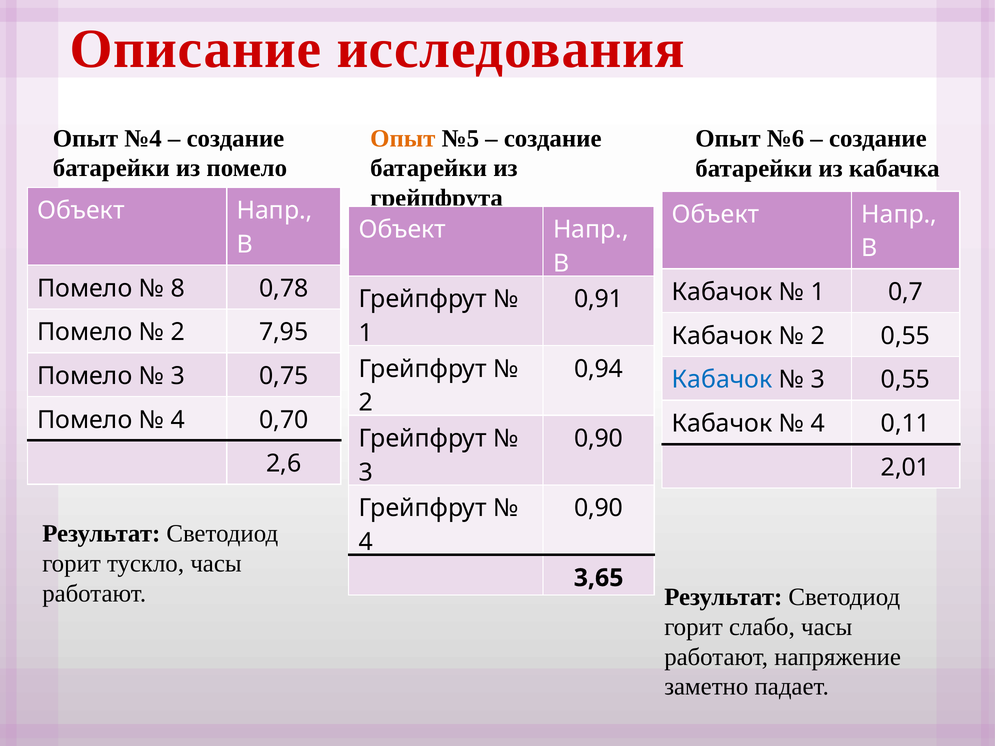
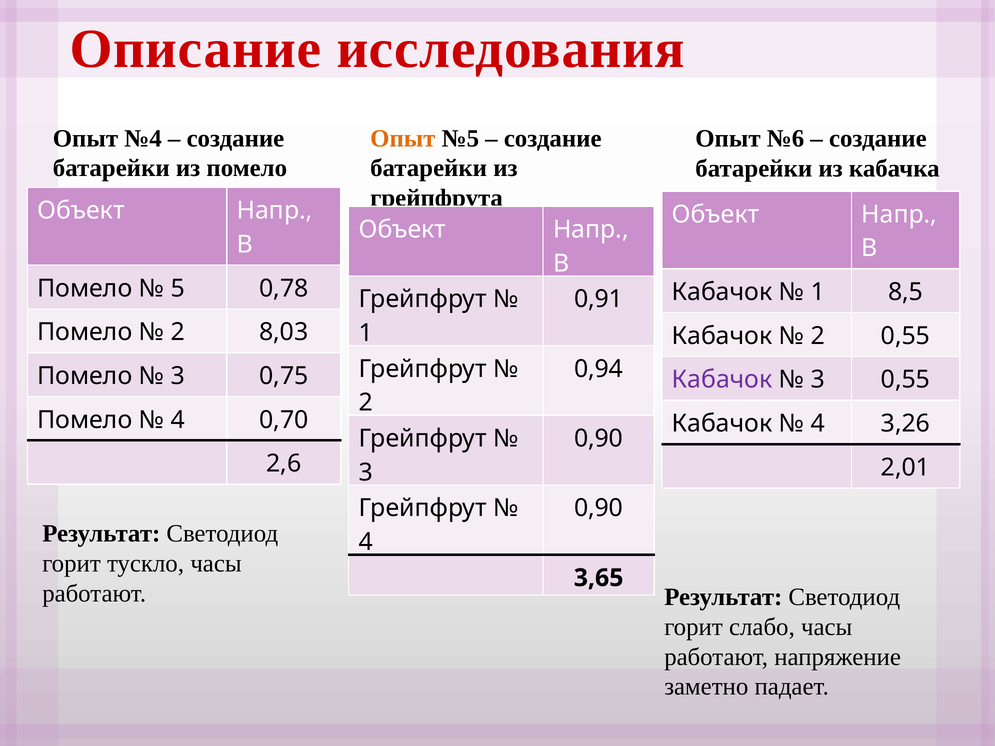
8: 8 -> 5 (178, 288)
0,7: 0,7 -> 8,5 (906, 292)
7,95: 7,95 -> 8,03 (284, 332)
Кабачок colour: blue -> purple (722, 380)
0,11: 0,11 -> 3,26 (906, 424)
